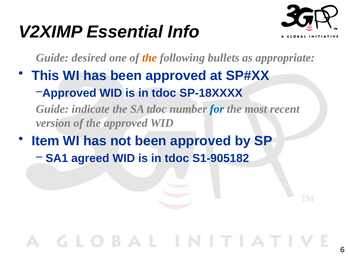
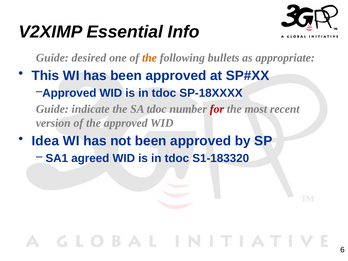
for colour: blue -> red (217, 109)
Item: Item -> Idea (45, 141)
S1-905182: S1-905182 -> S1-183320 (221, 158)
